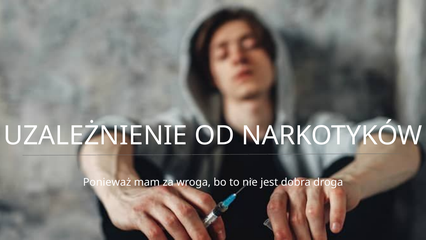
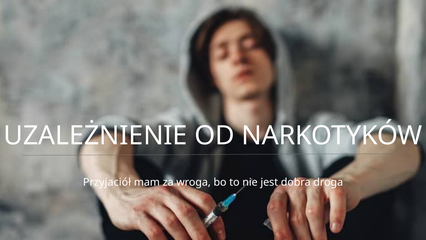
Ponieważ: Ponieważ -> Przyjaciół (107, 182)
